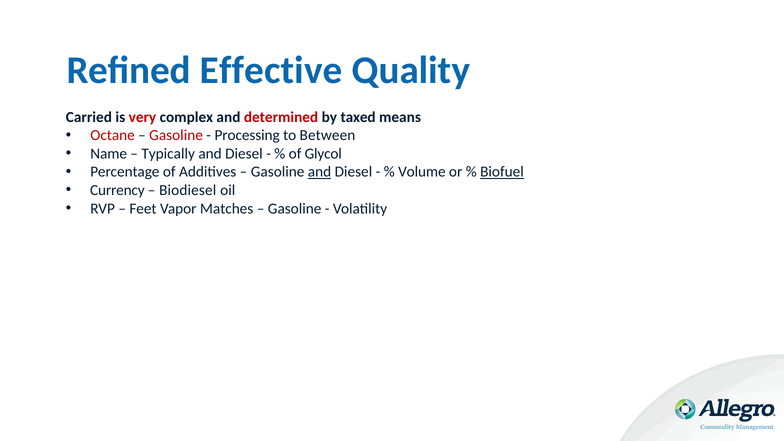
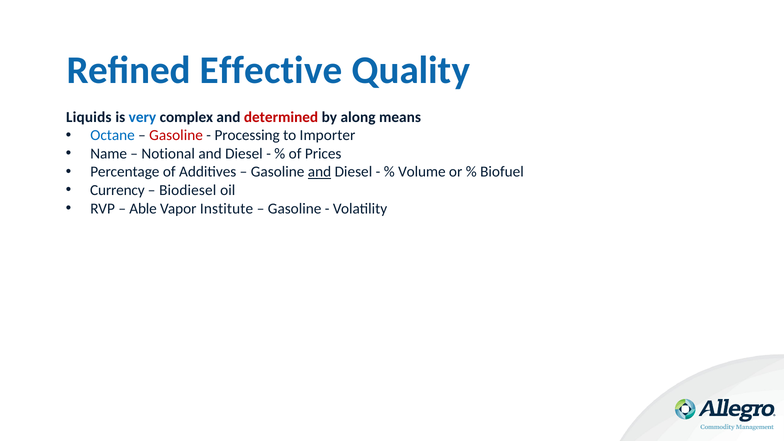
Carried: Carried -> Liquids (89, 117)
very colour: red -> blue (142, 117)
taxed: taxed -> along (358, 117)
Octane colour: red -> blue (113, 135)
Between: Between -> Importer (328, 135)
Typically: Typically -> Notional (168, 154)
Glycol: Glycol -> Prices (323, 154)
Biofuel underline: present -> none (502, 172)
Feet: Feet -> Able (143, 209)
Matches: Matches -> Institute (227, 209)
